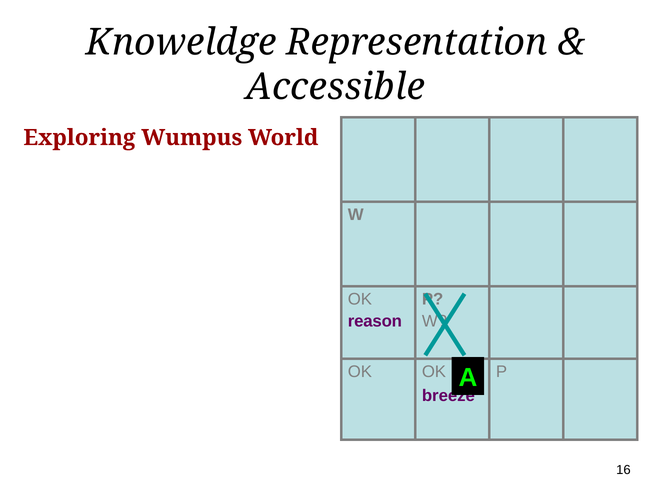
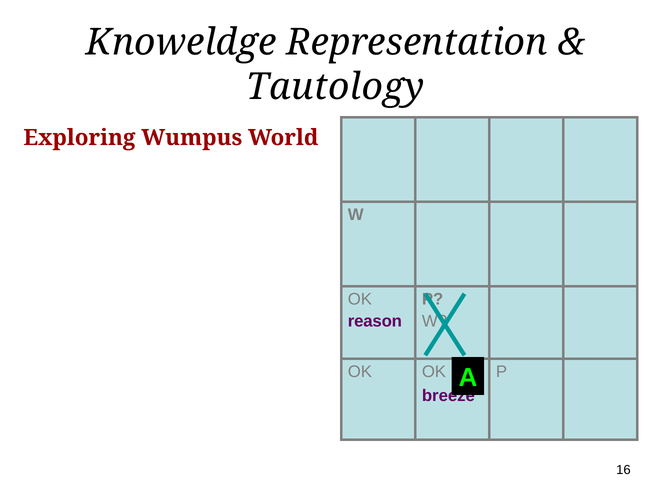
Accessible: Accessible -> Tautology (335, 87)
